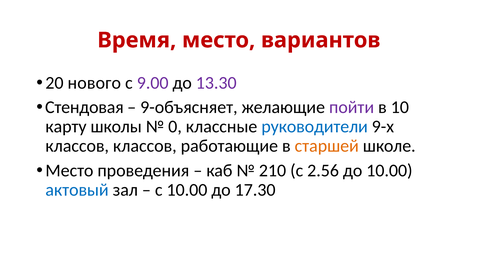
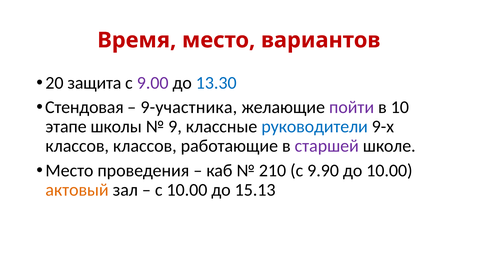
нового: нового -> защита (94, 83)
13.30 colour: purple -> blue (216, 83)
9-объясняет: 9-объясняет -> 9-участника (189, 107)
карту: карту -> этапе (66, 127)
0: 0 -> 9 (175, 127)
старшей colour: orange -> purple (327, 146)
2.56: 2.56 -> 9.90 (323, 170)
актовый colour: blue -> orange (77, 190)
17.30: 17.30 -> 15.13 (255, 190)
